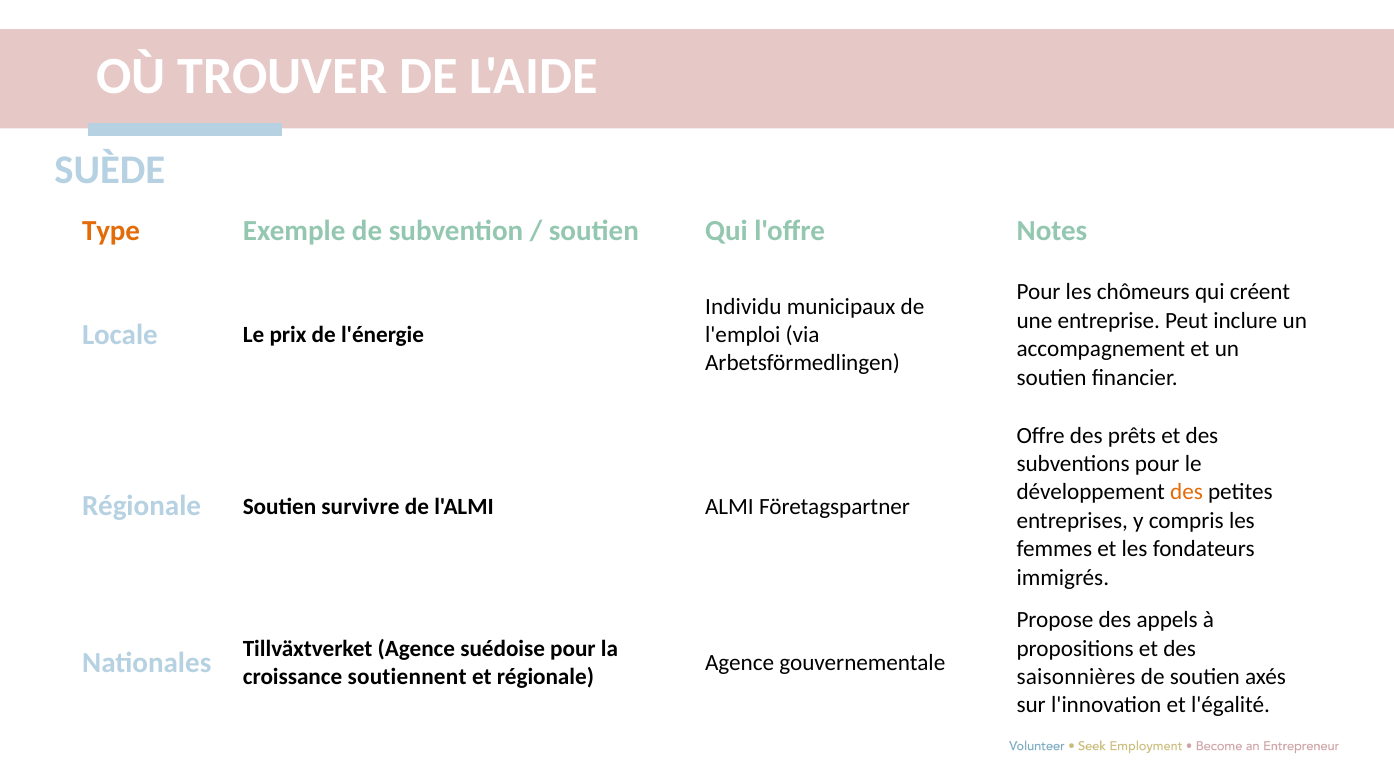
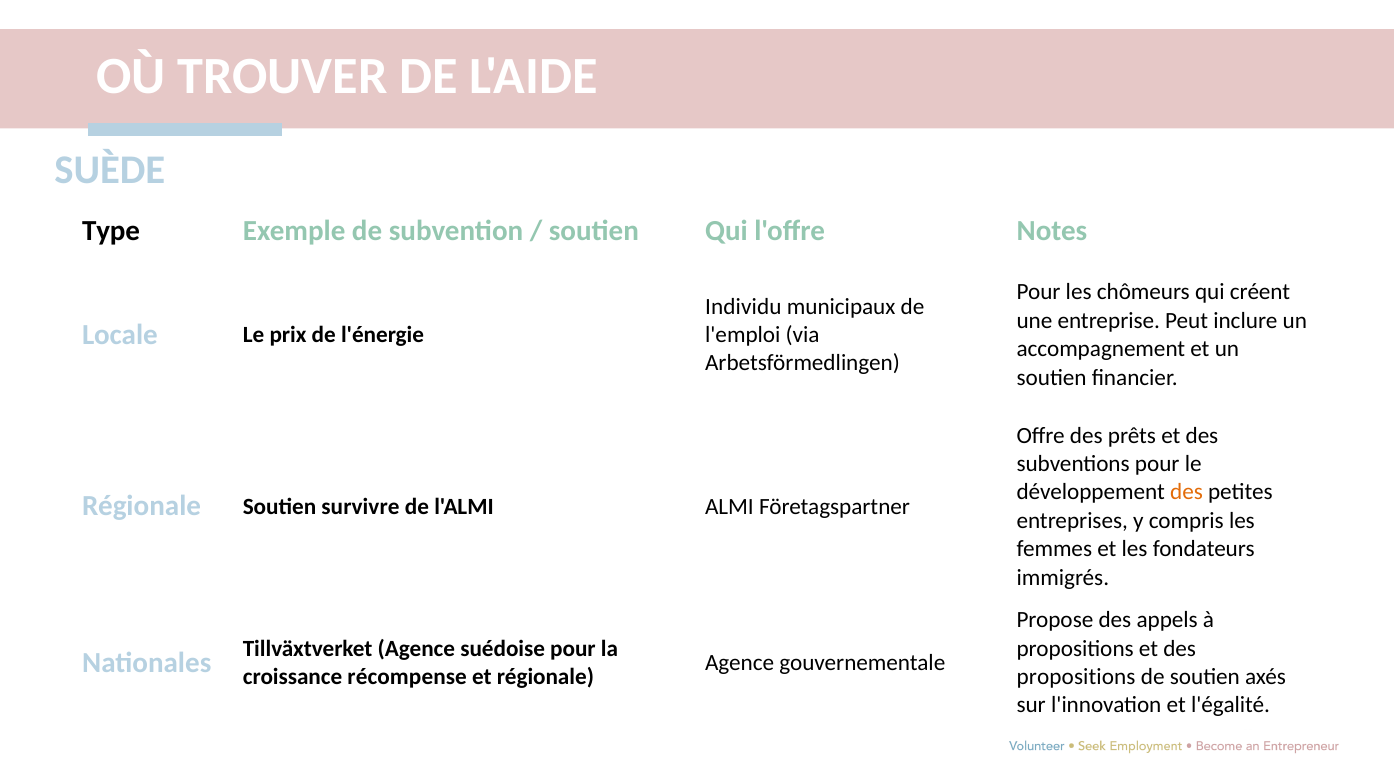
Type colour: orange -> black (111, 231)
soutiennent: soutiennent -> récompense (407, 677)
saisonnières: saisonnières -> propositions (1076, 677)
